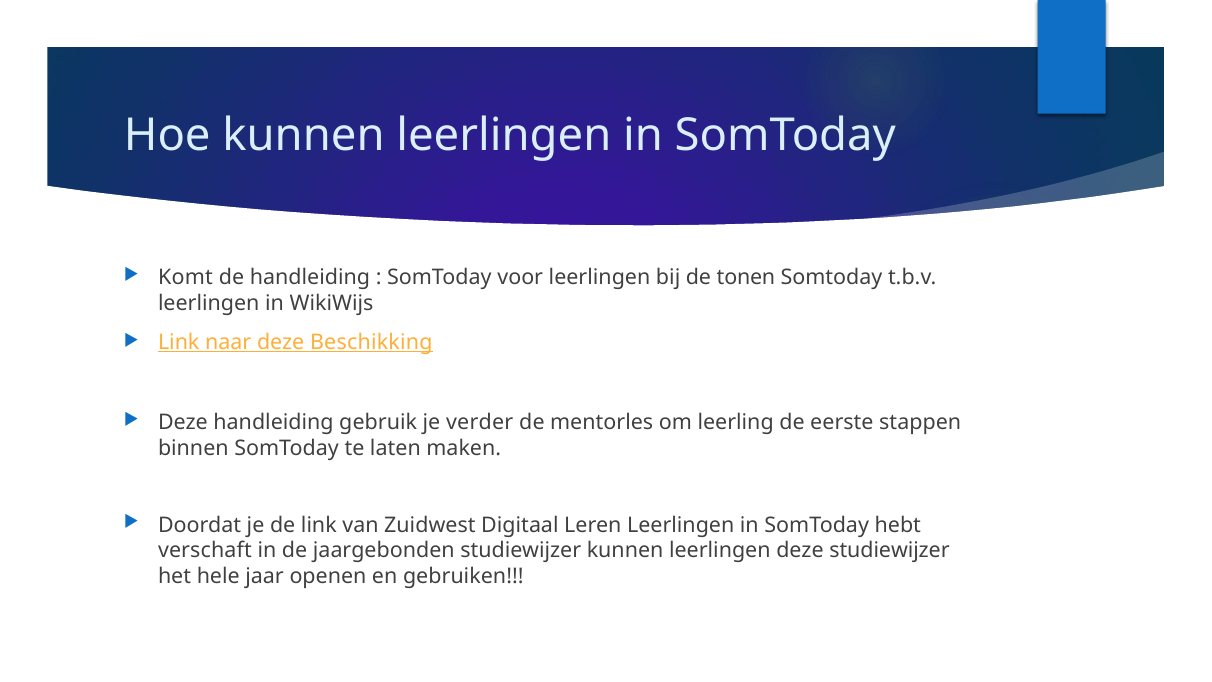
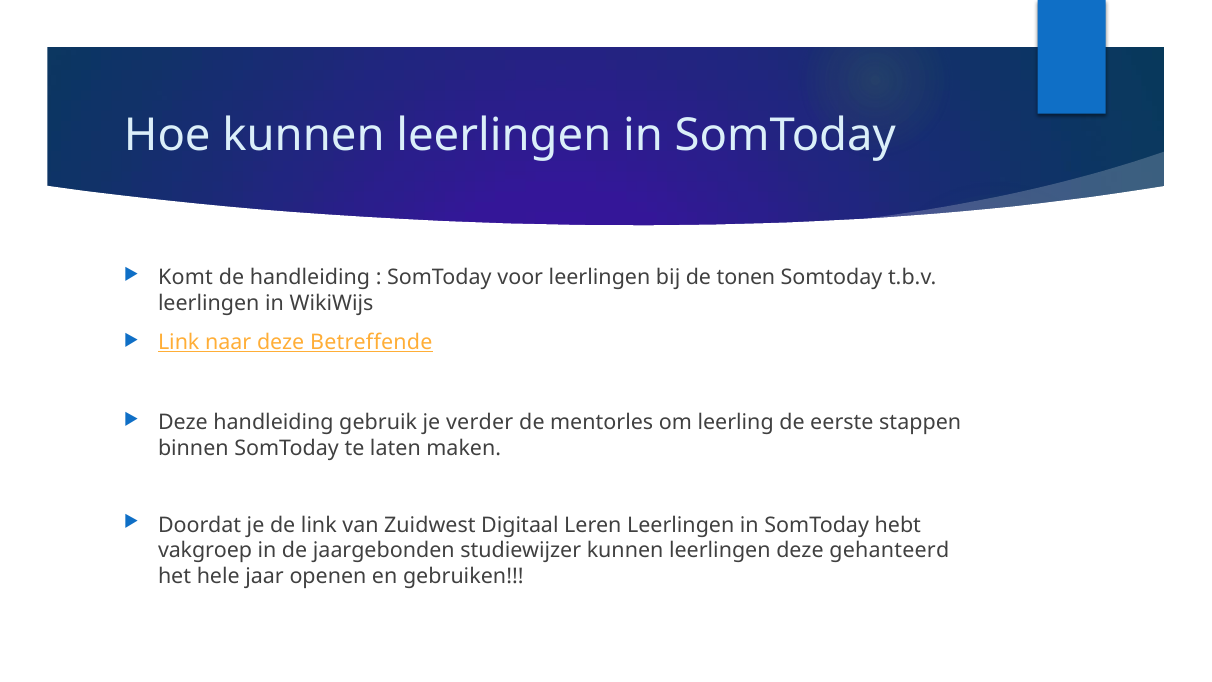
Beschikking: Beschikking -> Betreffende (371, 342)
verschaft: verschaft -> vakgroep (205, 551)
deze studiewijzer: studiewijzer -> gehanteerd (889, 551)
